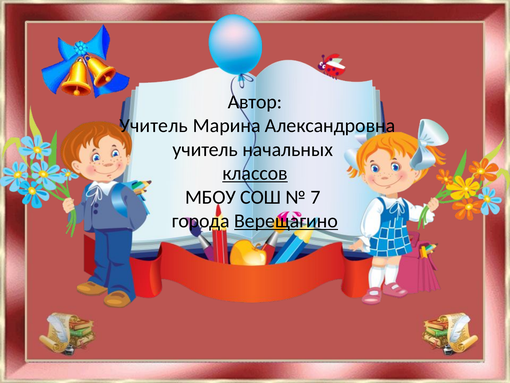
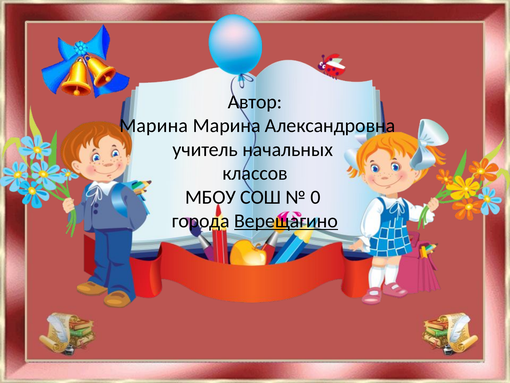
Учитель: Учитель -> Марина (154, 125)
классов underline: present -> none (255, 173)
7: 7 -> 0 (315, 197)
